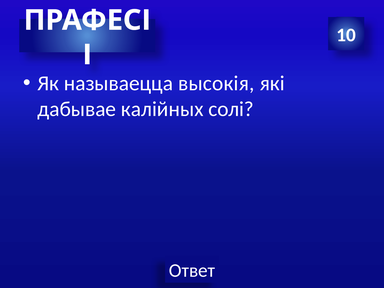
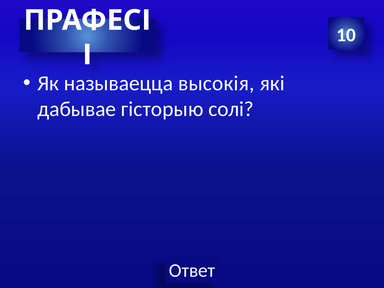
калійных: калійных -> гісторыю (162, 109)
